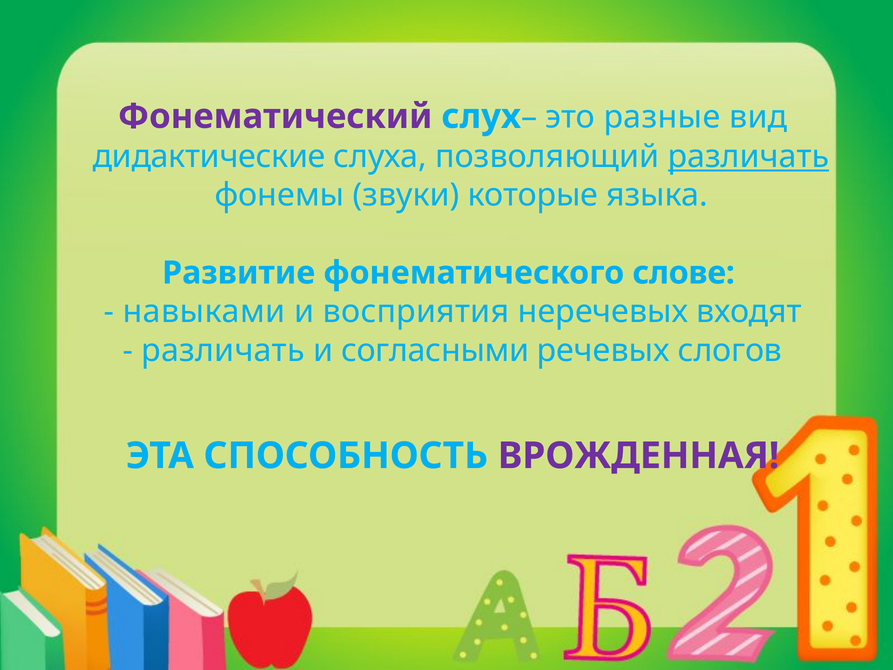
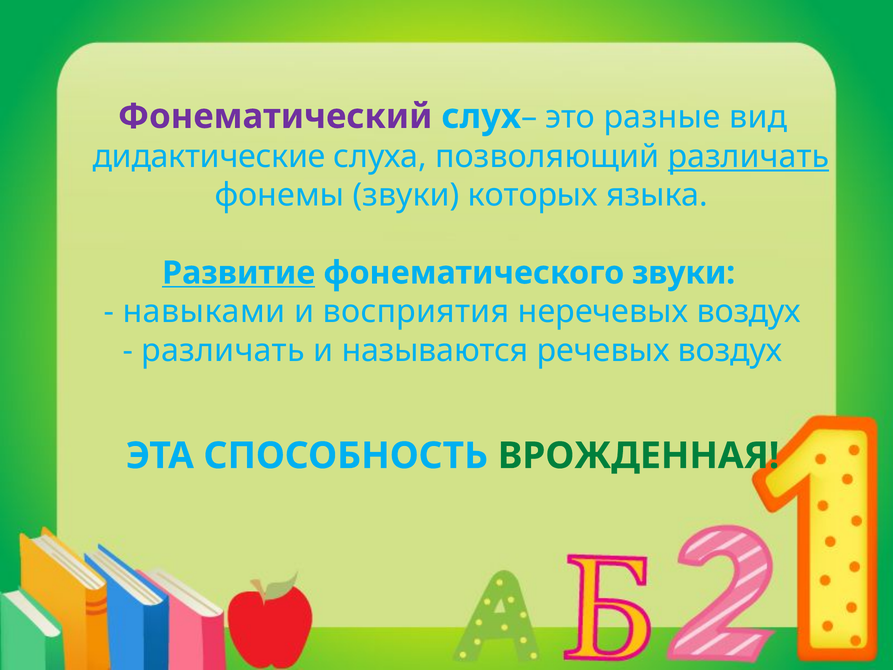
которые: которые -> которых (533, 195)
Развитие underline: none -> present (239, 273)
фонематического слове: слове -> звуки (684, 273)
неречевых входят: входят -> воздух (749, 312)
согласными: согласными -> называются (435, 350)
речевых слогов: слогов -> воздух (730, 350)
ВРОЖДЕННАЯ colour: purple -> green (639, 456)
